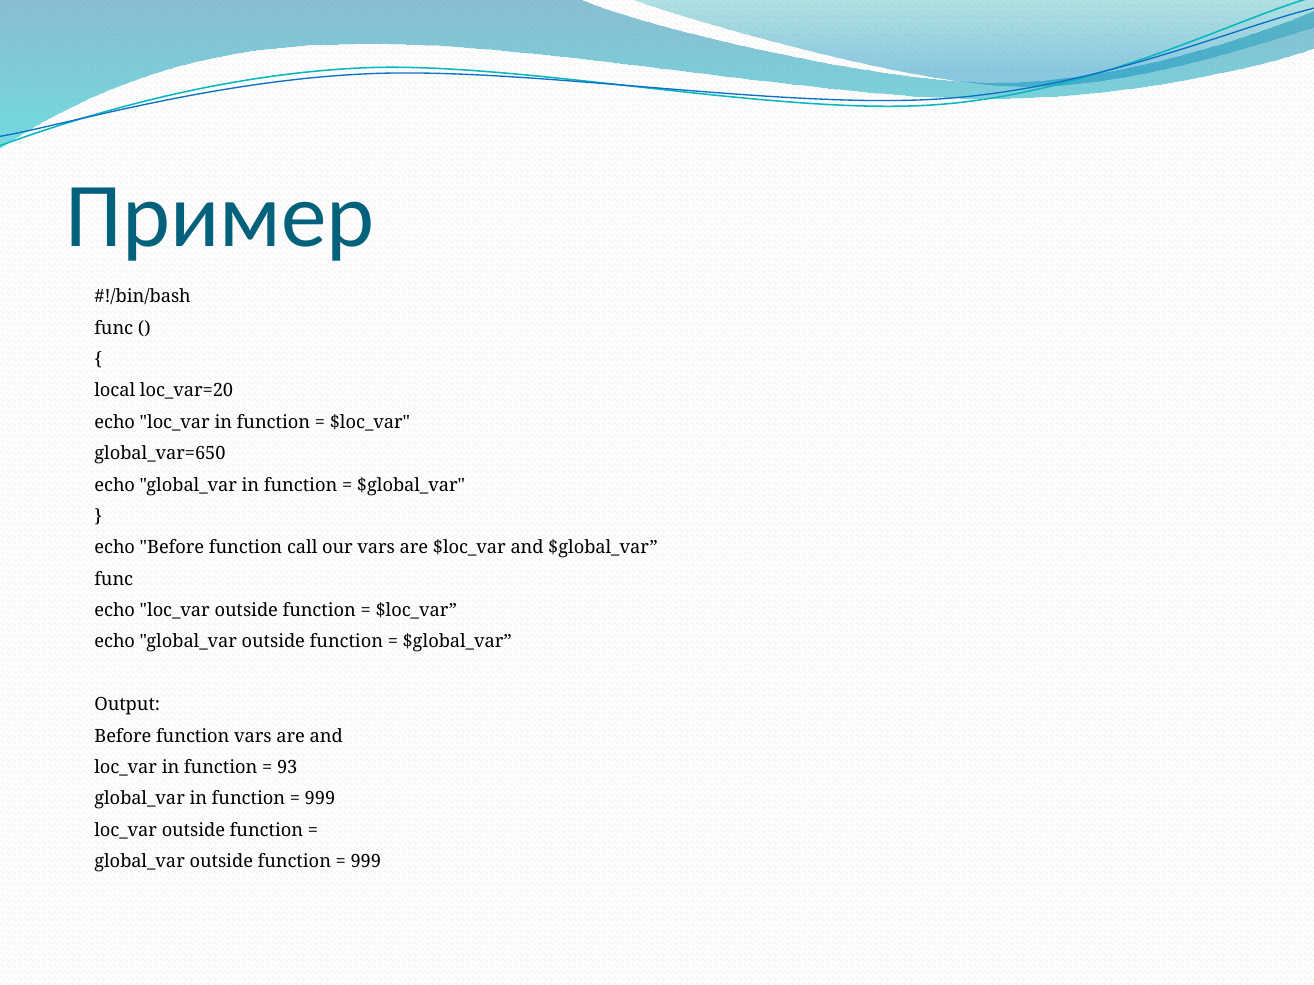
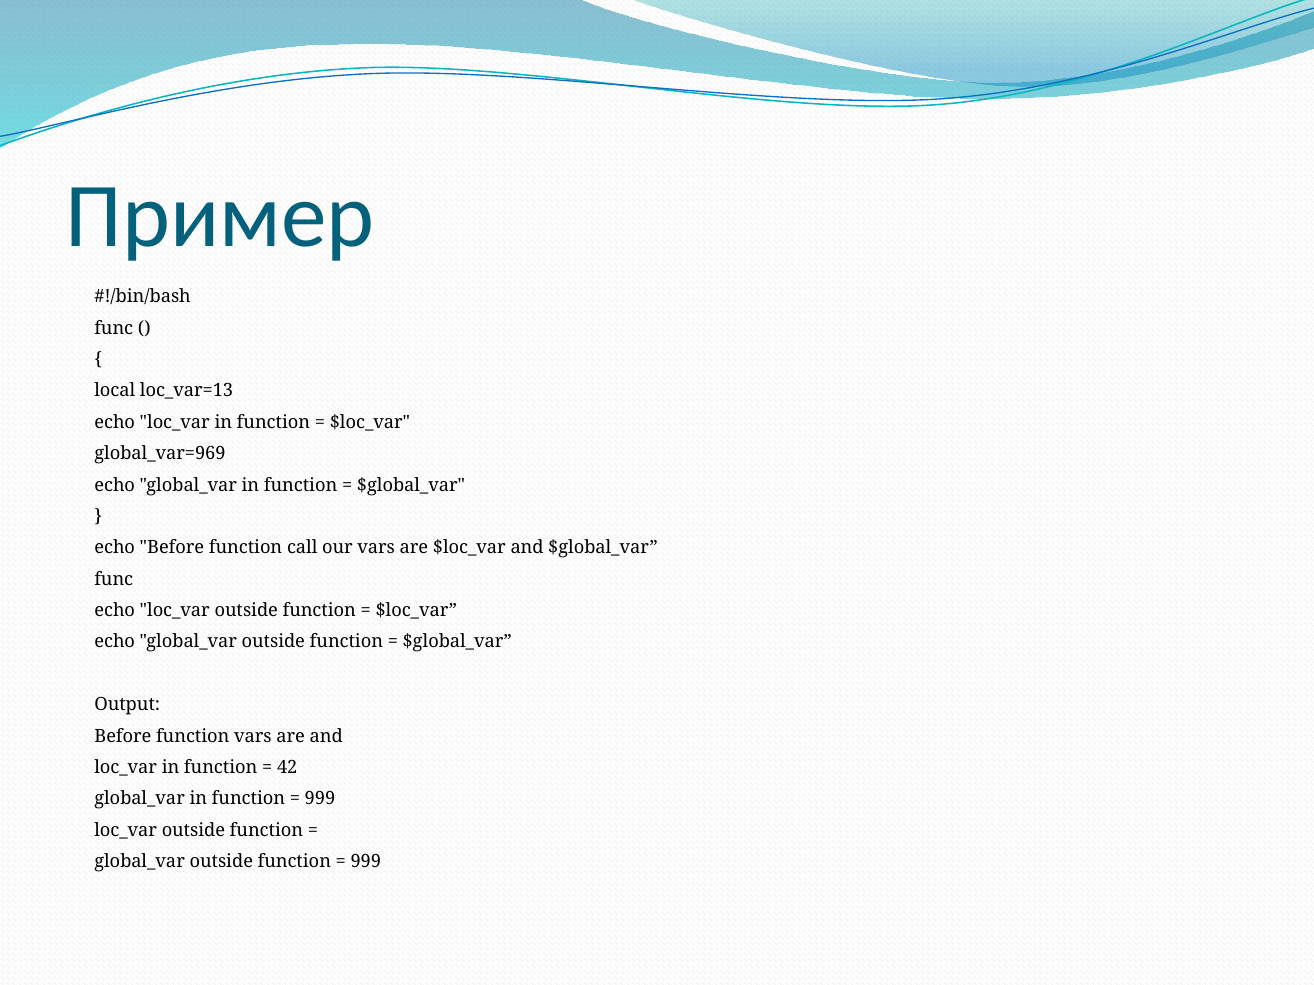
loc_var=20: loc_var=20 -> loc_var=13 (187, 391)
global_var=650: global_var=650 -> global_var=969 (160, 454)
93: 93 -> 42 (287, 768)
